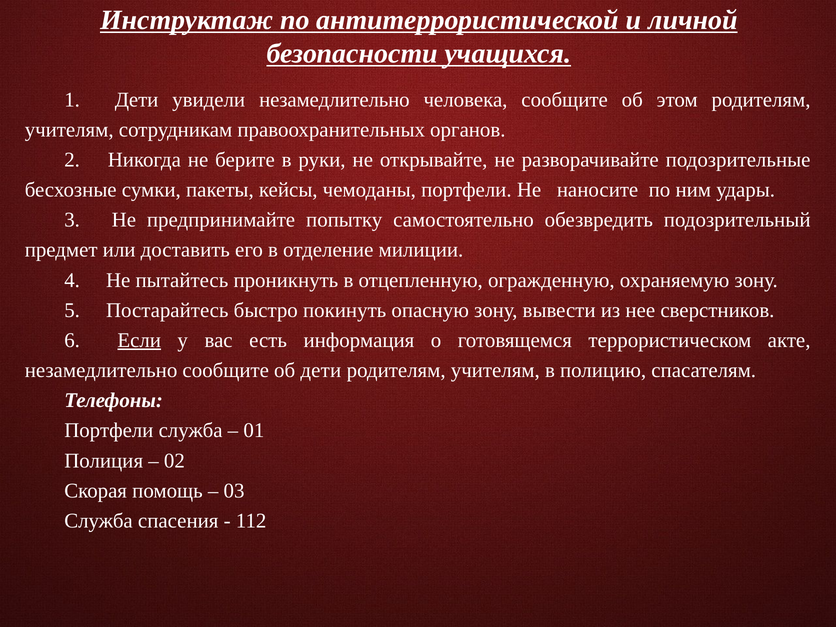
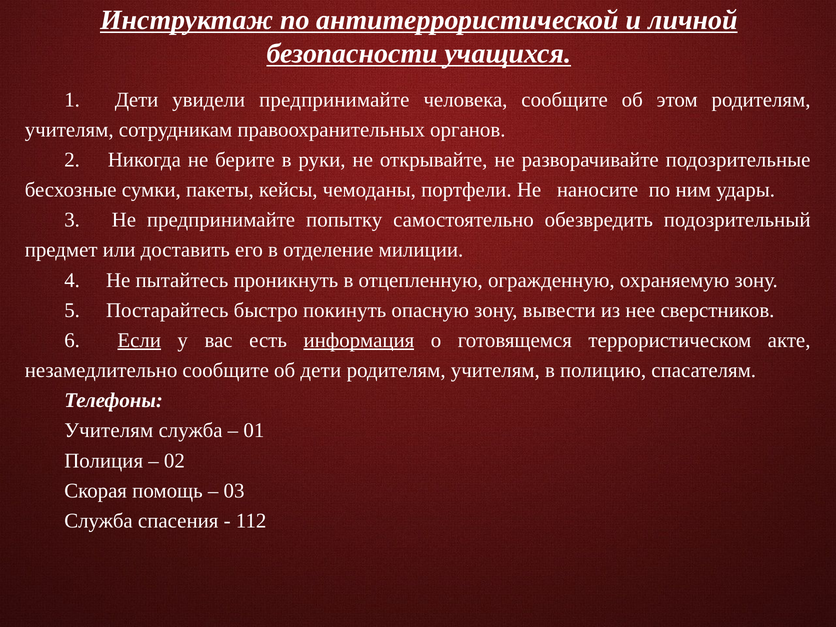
увидели незамедлительно: незамедлительно -> предпринимайте (334, 100)
информация underline: none -> present (359, 340)
Портфели: Портфели -> Учителям (109, 431)
